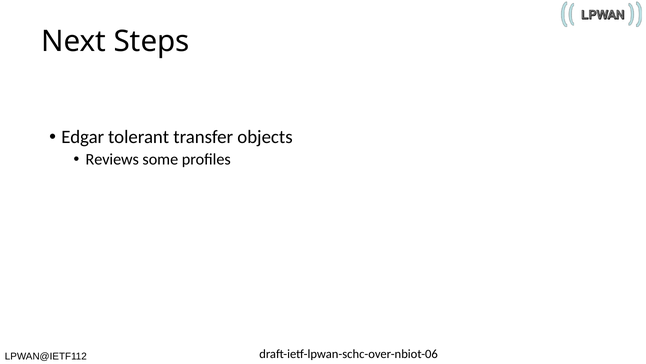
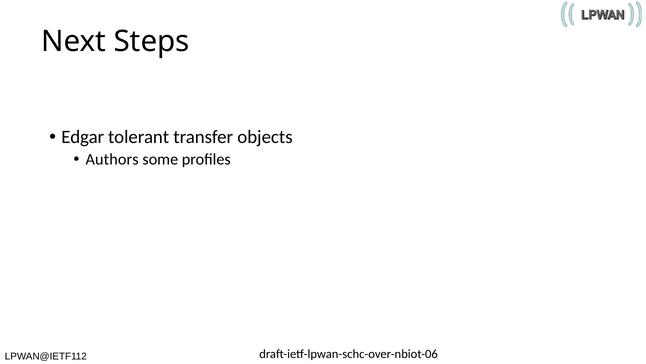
Reviews: Reviews -> Authors (112, 159)
